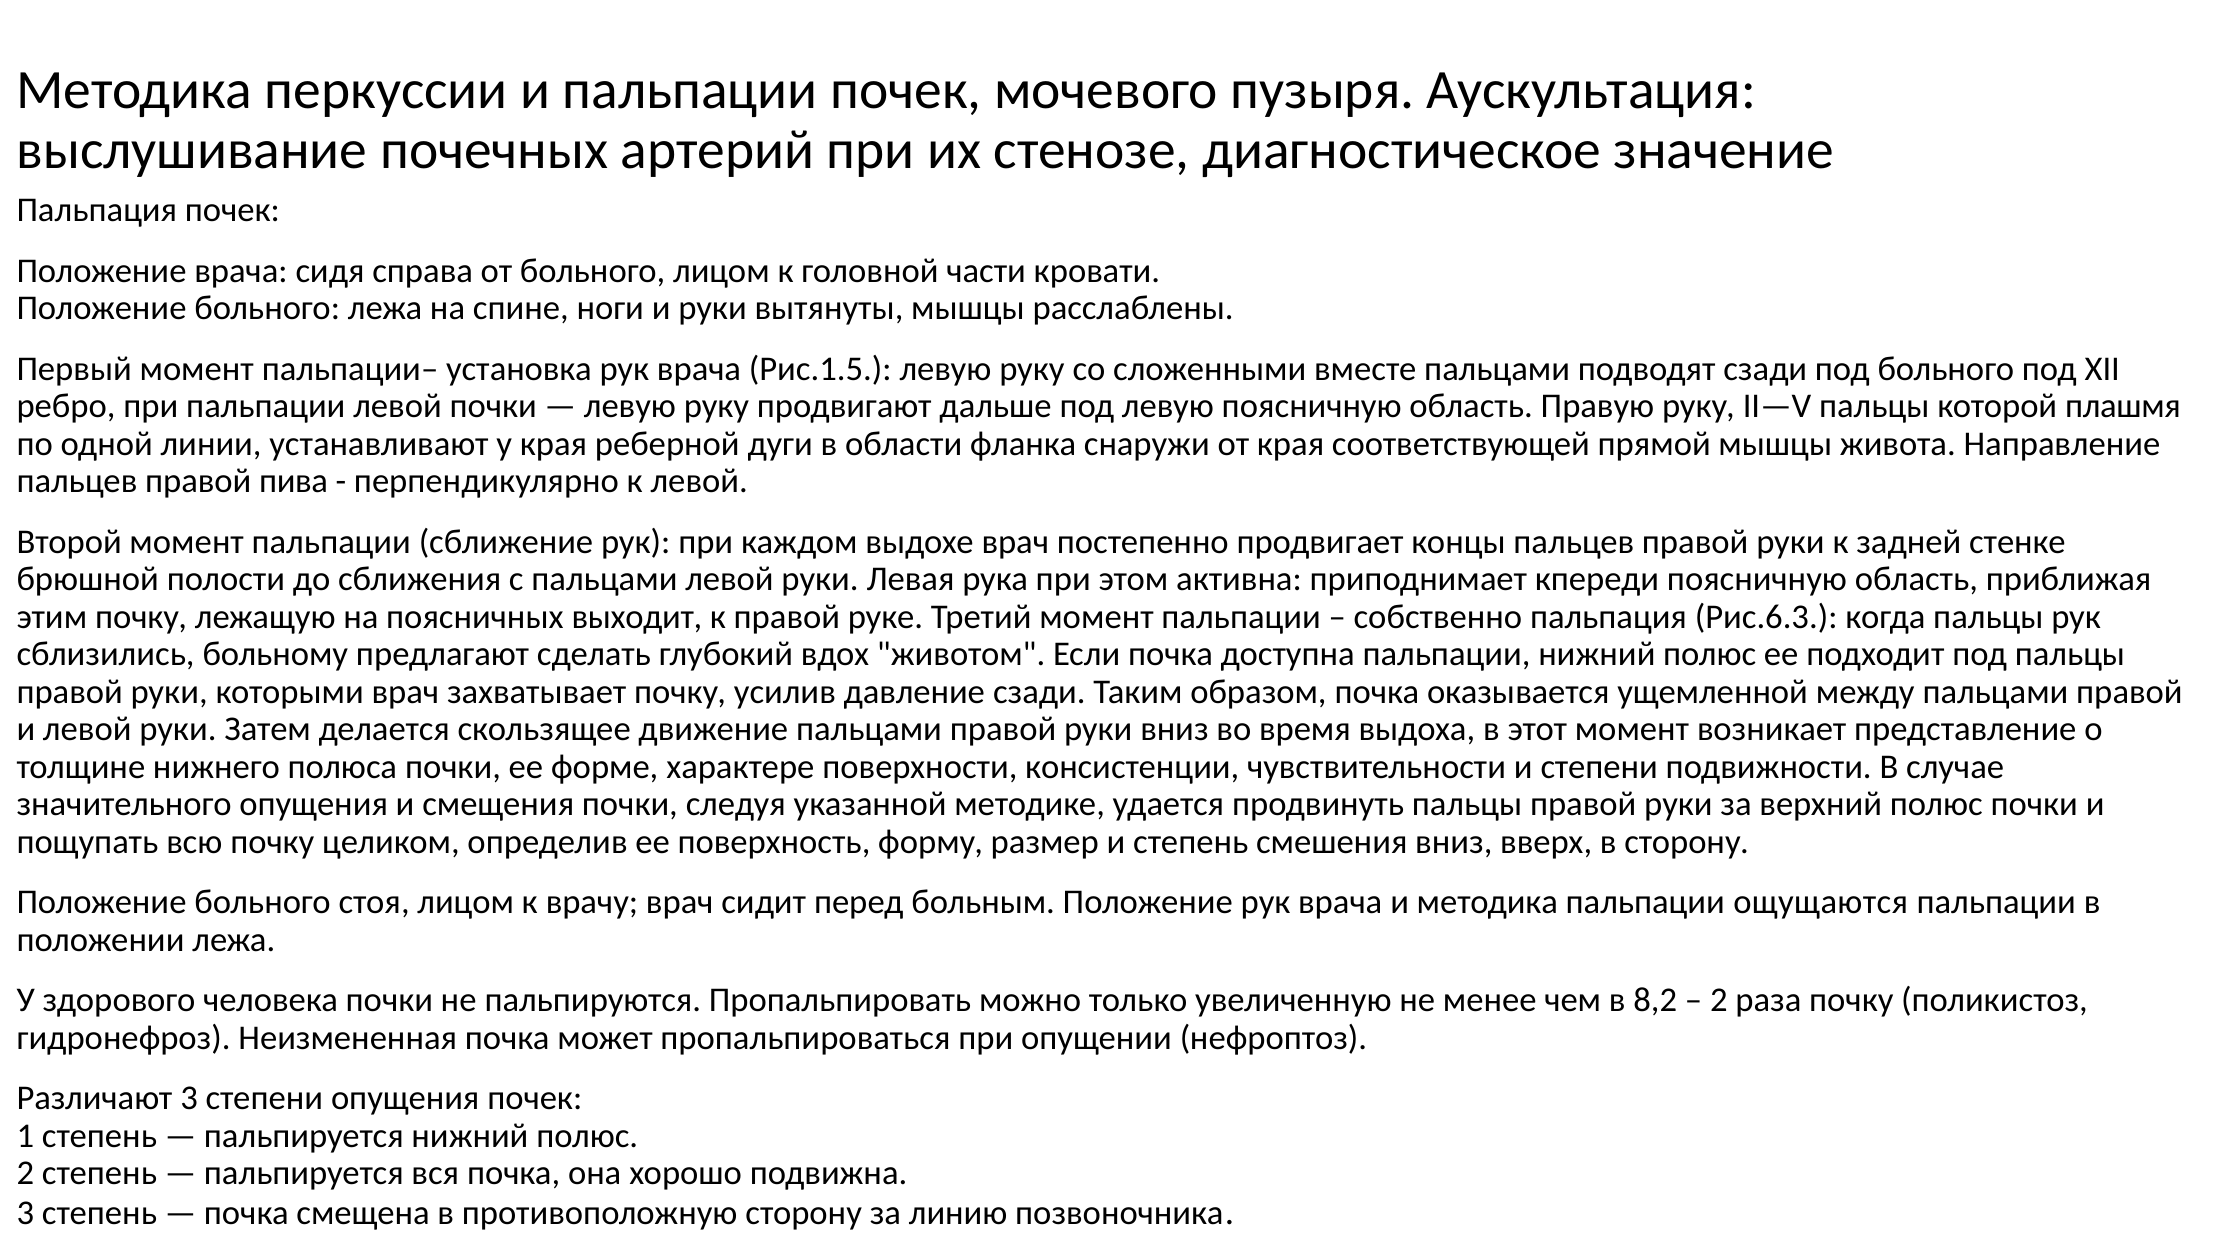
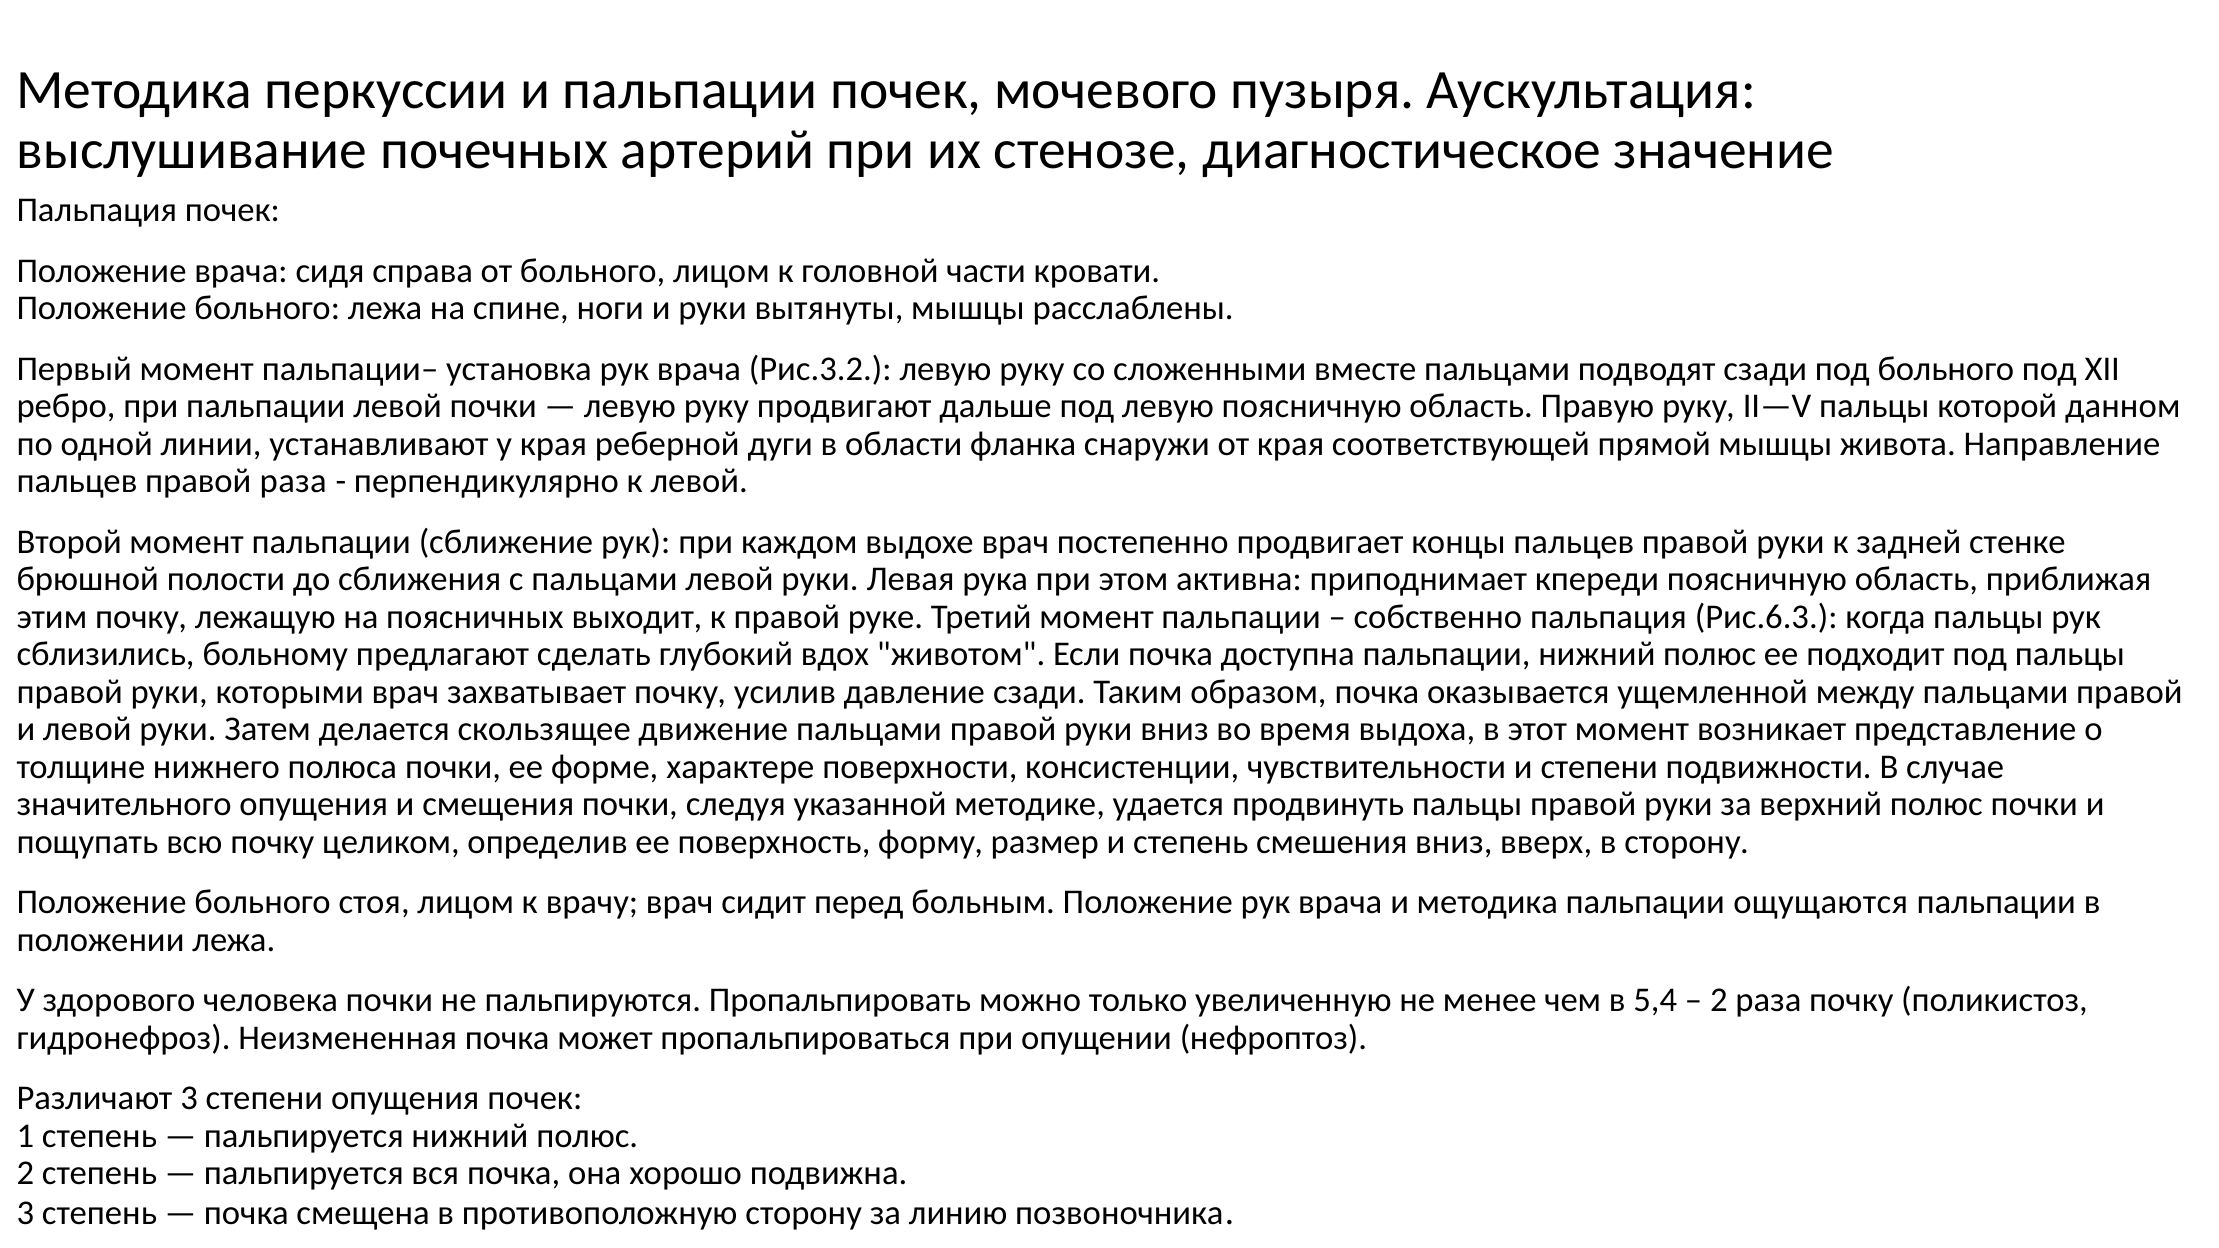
Рис.1.5: Рис.1.5 -> Рис.3.2 (820, 369)
плашмя: плашмя -> данном (2123, 406)
правой пива: пива -> раза (293, 481)
8,2: 8,2 -> 5,4 (1655, 1001)
